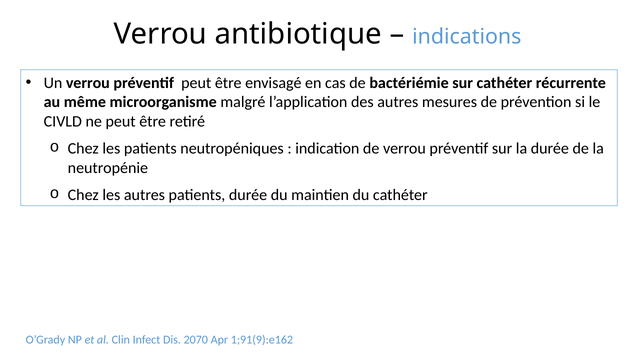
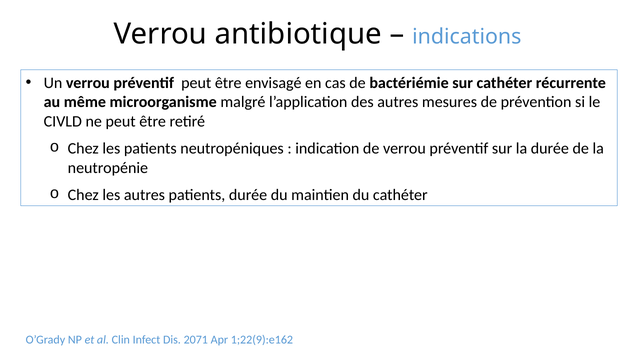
2070: 2070 -> 2071 (196, 340)
1;91(9):e162: 1;91(9):e162 -> 1;22(9):e162 (262, 340)
